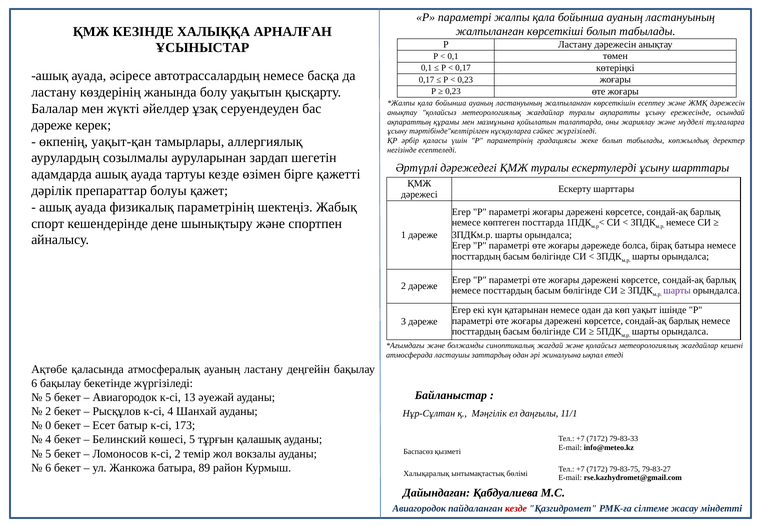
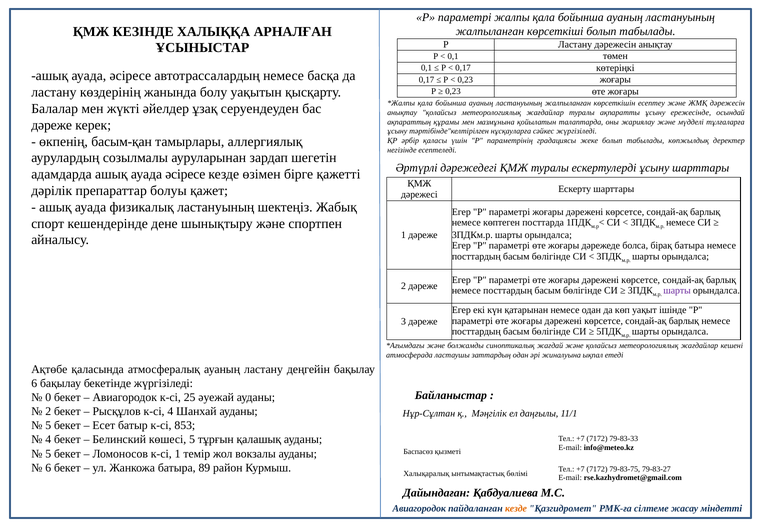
уақыт-қан: уақыт-қан -> басым-қан (122, 141)
адамдарда ашық ауада тартуы: тартуы -> әсіресе (185, 174)
физикалық параметрінің: параметрінің -> ластануының (216, 207)
5: 5 -> 0 (48, 397)
13: 13 -> 25 (190, 397)
0: 0 -> 5 (48, 425)
173: 173 -> 853 (185, 425)
к-сі 2: 2 -> 1 (178, 454)
кезде colour: red -> orange (516, 508)
